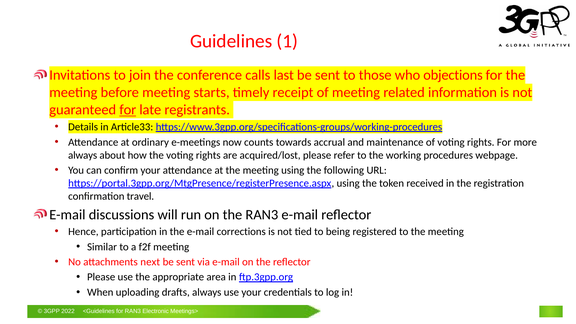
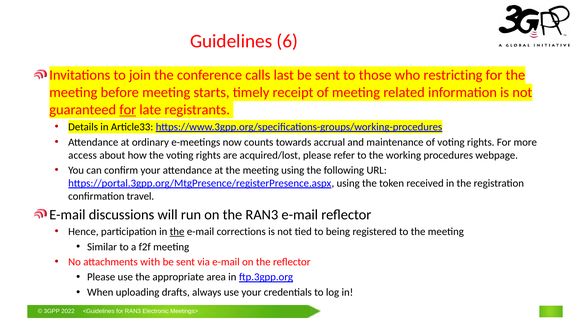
1: 1 -> 6 (287, 41)
objections: objections -> restricting (453, 75)
always: always -> access (83, 155)
the underline: none -> present (177, 232)
next: next -> with (150, 262)
